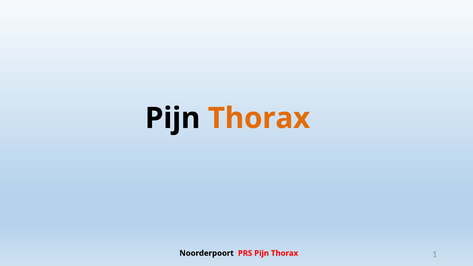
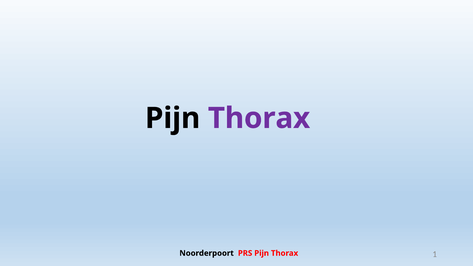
Thorax colour: orange -> purple (259, 118)
